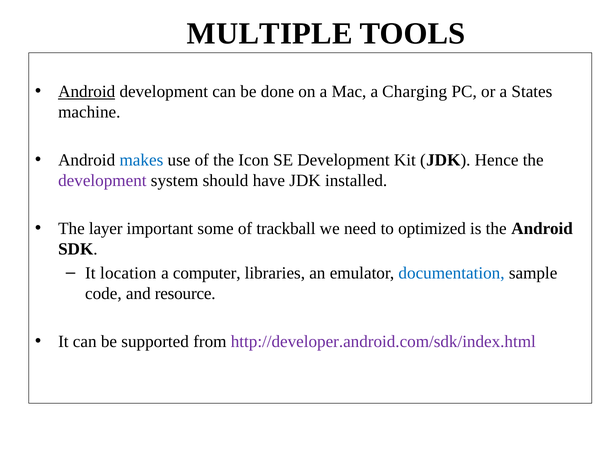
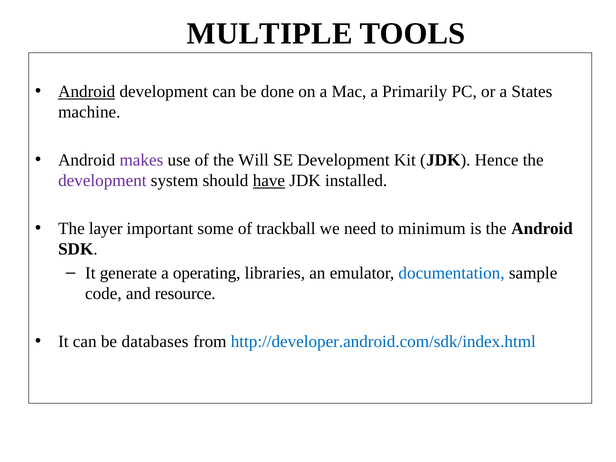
Charging: Charging -> Primarily (415, 92)
makes colour: blue -> purple (141, 160)
Icon: Icon -> Will (254, 160)
have underline: none -> present (269, 181)
optimized: optimized -> minimum (432, 229)
location: location -> generate (128, 273)
computer: computer -> operating (207, 273)
supported: supported -> databases (155, 342)
http://developer.android.com/sdk/index.html colour: purple -> blue (383, 342)
